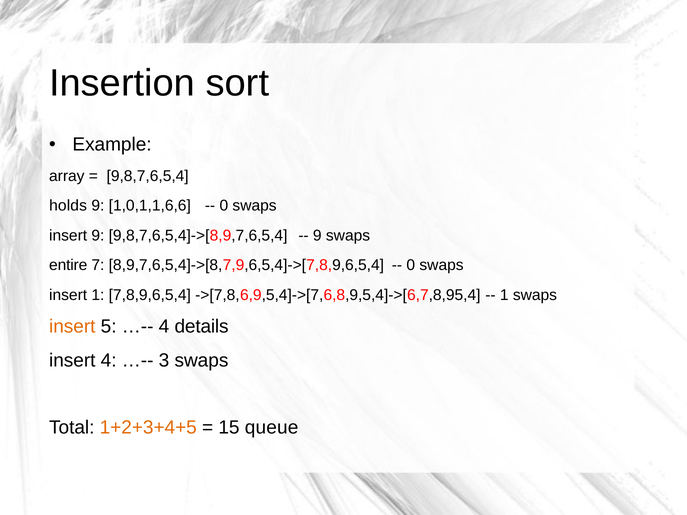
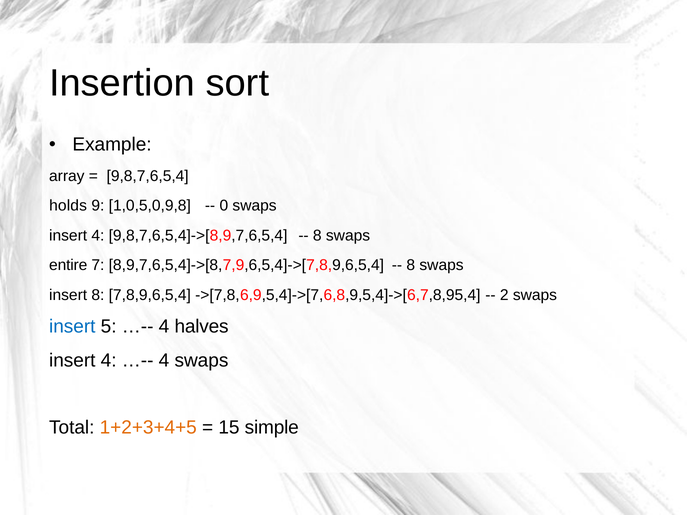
1,0,1,1,6,6: 1,0,1,1,6,6 -> 1,0,5,0,9,8 (150, 206)
9: 9 -> 4 (98, 236)
9: 9 -> 8 (317, 236)
0: 0 -> 8 (411, 265)
insert 1: 1 -> 8 (98, 295)
1: 1 -> 2 (504, 295)
insert colour: orange -> blue (72, 327)
details: details -> halves (202, 327)
3: 3 -> 4 (164, 360)
queue: queue -> simple (272, 428)
